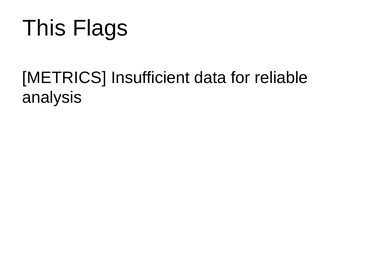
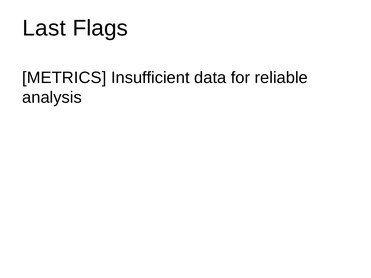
This: This -> Last (44, 28)
